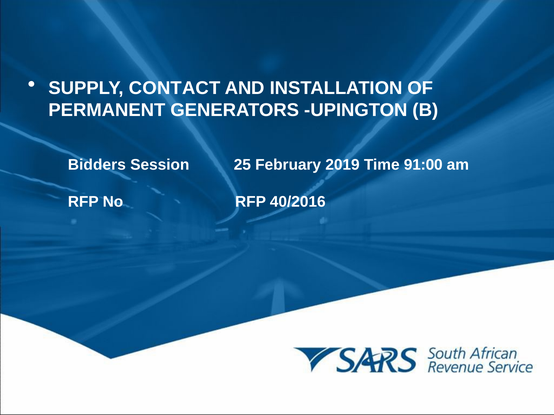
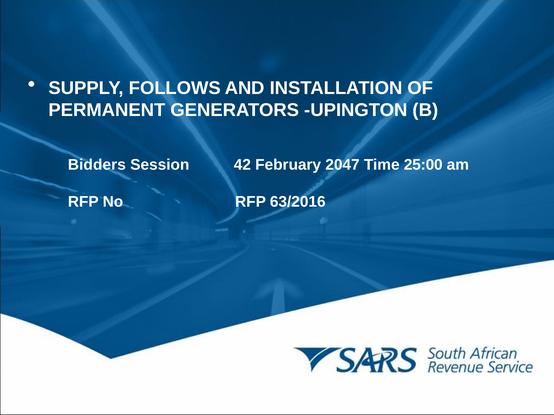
CONTACT: CONTACT -> FOLLOWS (175, 88)
25: 25 -> 42 (242, 165)
2019: 2019 -> 2047 (343, 165)
91:00: 91:00 -> 25:00 (423, 165)
40/2016: 40/2016 -> 63/2016 (298, 202)
